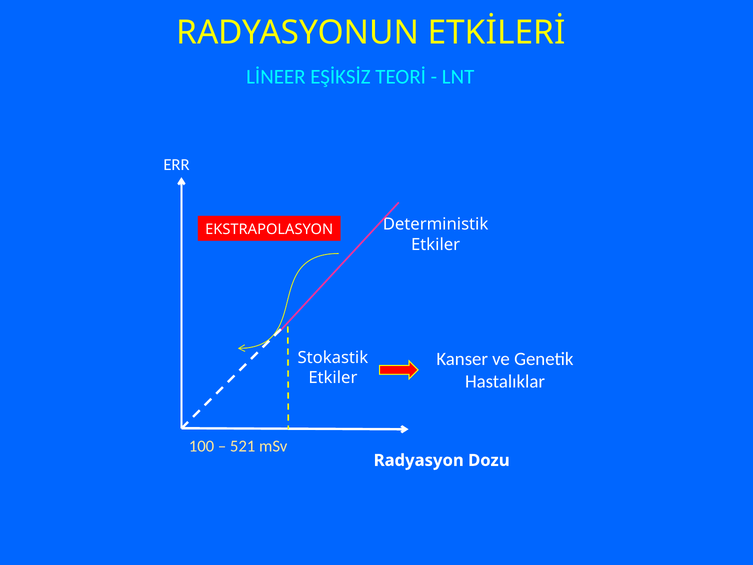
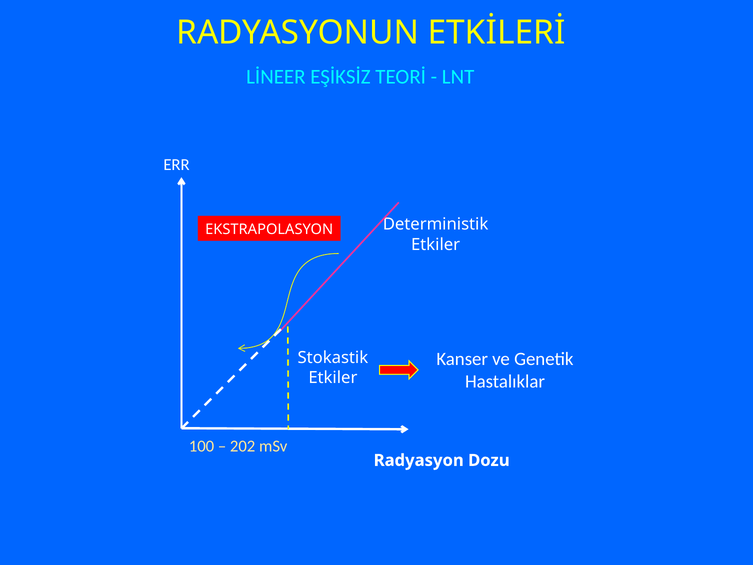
521: 521 -> 202 (243, 446)
